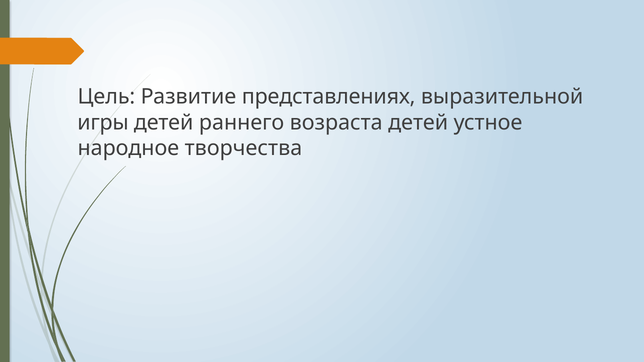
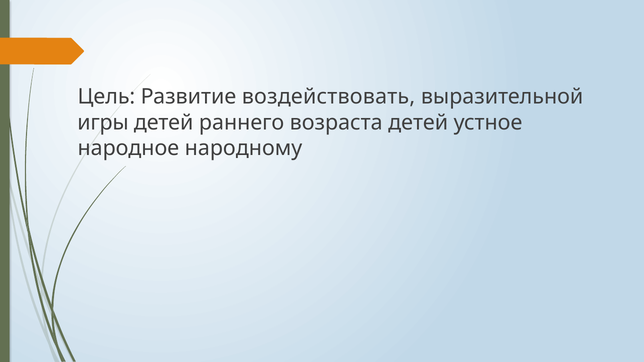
представлениях: представлениях -> воздействовать (328, 97)
творчества: творчества -> народному (243, 148)
